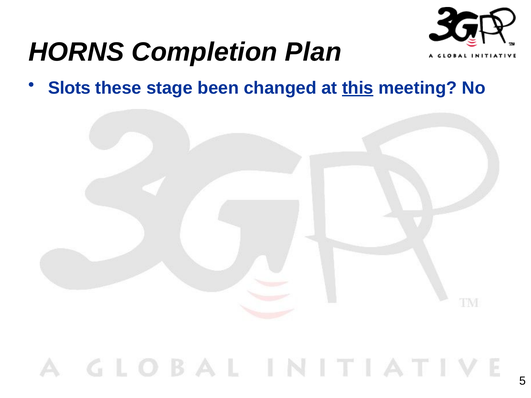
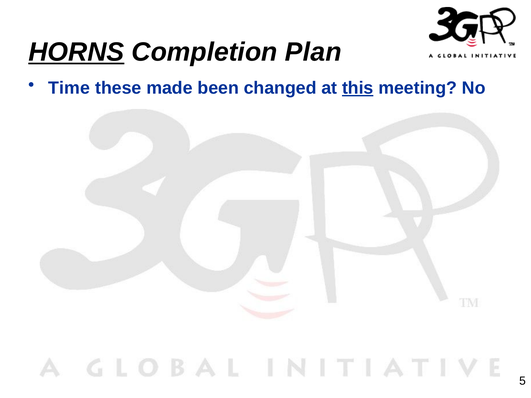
HORNS underline: none -> present (76, 52)
Slots: Slots -> Time (69, 88)
stage: stage -> made (170, 88)
